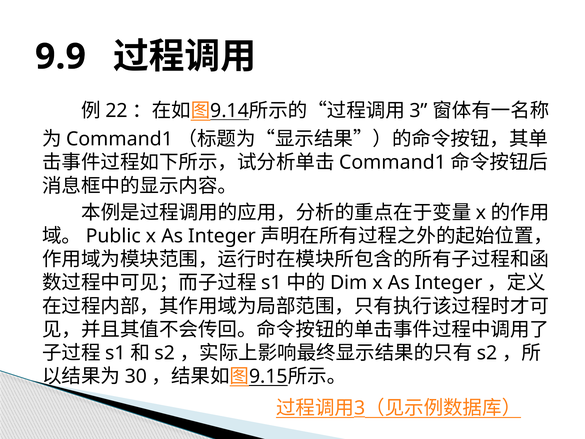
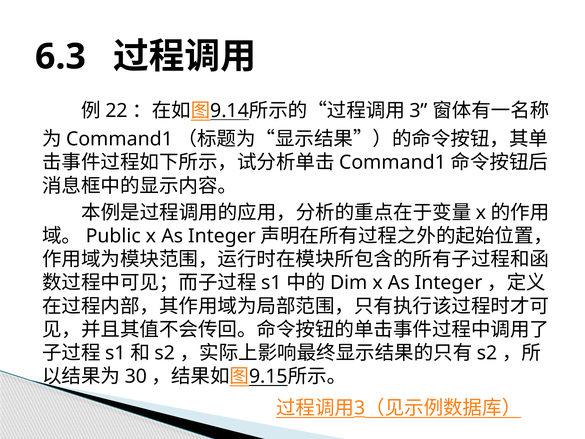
9.9: 9.9 -> 6.3 (60, 57)
